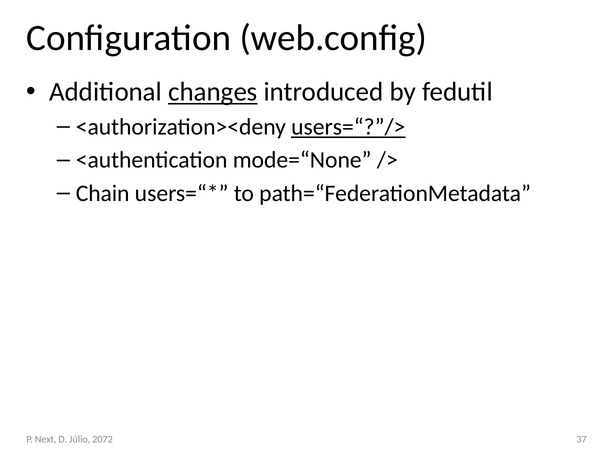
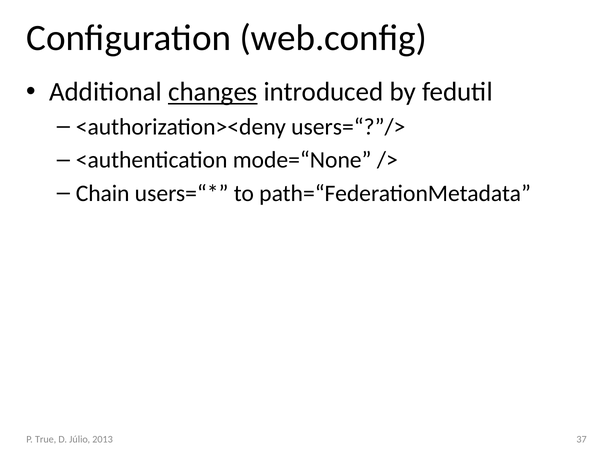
users=“?”/> underline: present -> none (348, 127)
Next: Next -> True (46, 439)
2072: 2072 -> 2013 (103, 439)
